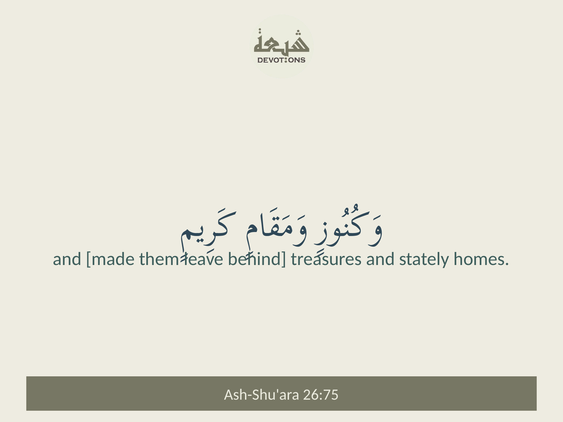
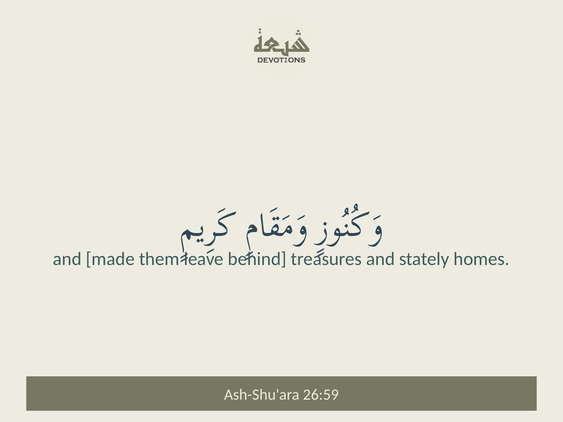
26:75: 26:75 -> 26:59 (321, 395)
